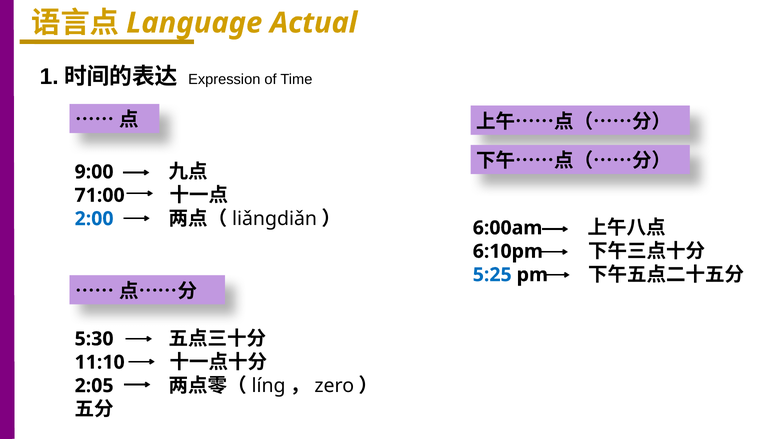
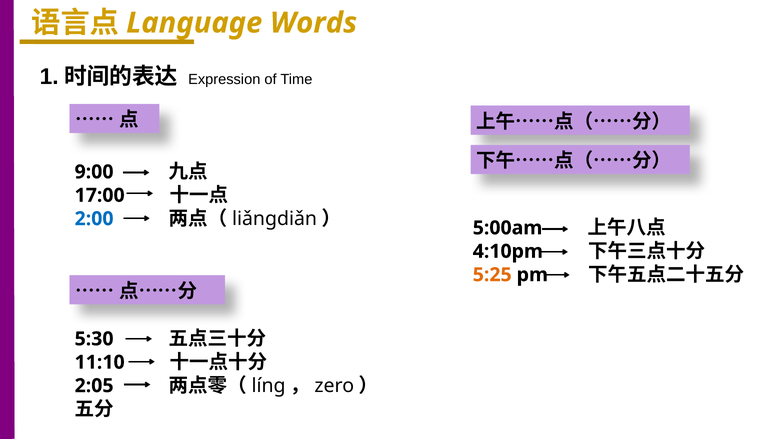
Actual: Actual -> Words (314, 23)
71:00: 71:00 -> 17:00 (100, 195)
6:00am: 6:00am -> 5:00am (508, 228)
6:10pm: 6:10pm -> 4:10pm (508, 251)
5:25 colour: blue -> orange (492, 275)
